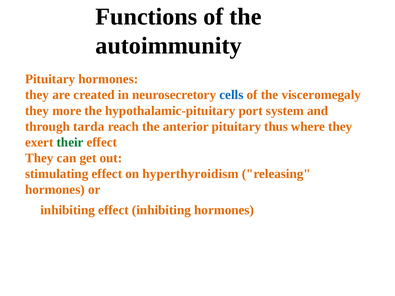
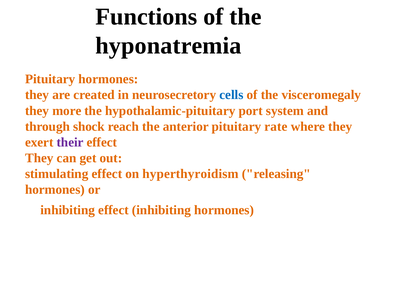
autoimmunity: autoimmunity -> hyponatremia (168, 46)
tarda: tarda -> shock (89, 127)
thus: thus -> rate (276, 127)
their colour: green -> purple (70, 142)
